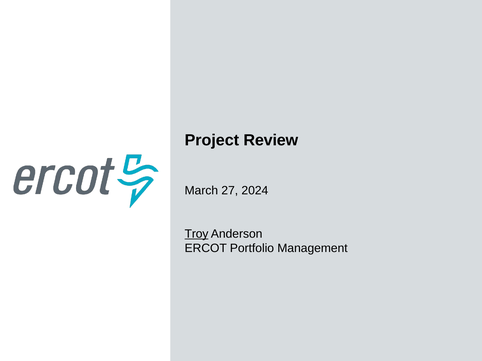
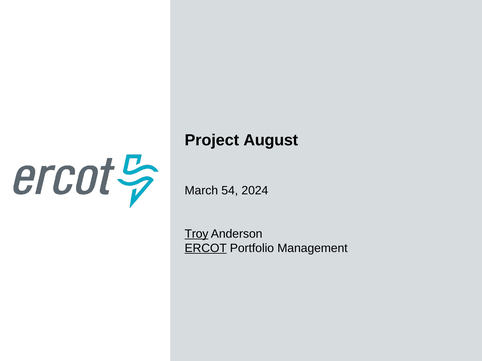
Review: Review -> August (271, 140)
27: 27 -> 54 (230, 191)
ERCOT underline: none -> present (206, 249)
